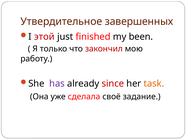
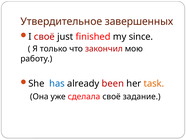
I этой: этой -> своё (44, 37)
been: been -> since (141, 37)
has colour: purple -> blue (57, 83)
since: since -> been (113, 83)
